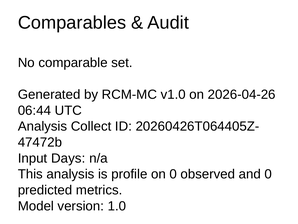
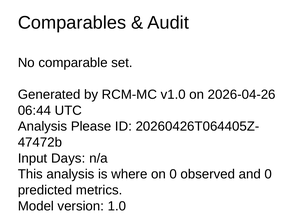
Collect: Collect -> Please (91, 126)
profile: profile -> where (129, 174)
